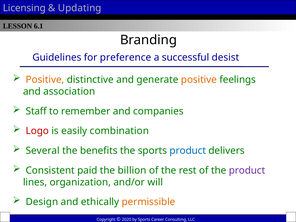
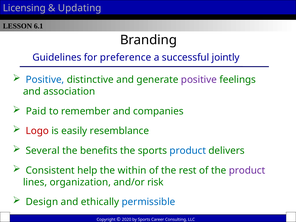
desist: desist -> jointly (226, 57)
Positive colour: orange -> blue (45, 80)
positive colour: orange -> purple (199, 80)
Staff: Staff -> Paid (36, 111)
combination: combination -> resemblance (119, 131)
paid: paid -> help (87, 170)
billion: billion -> within (132, 170)
will: will -> risk (155, 182)
permissible colour: orange -> blue (149, 202)
